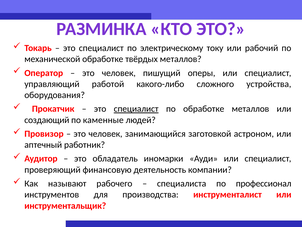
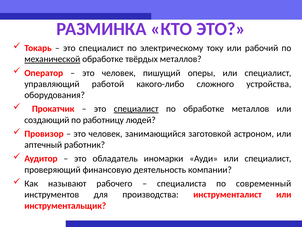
механической underline: none -> present (52, 59)
каменные: каменные -> работницу (103, 120)
профессионал: профессионал -> современный (264, 183)
